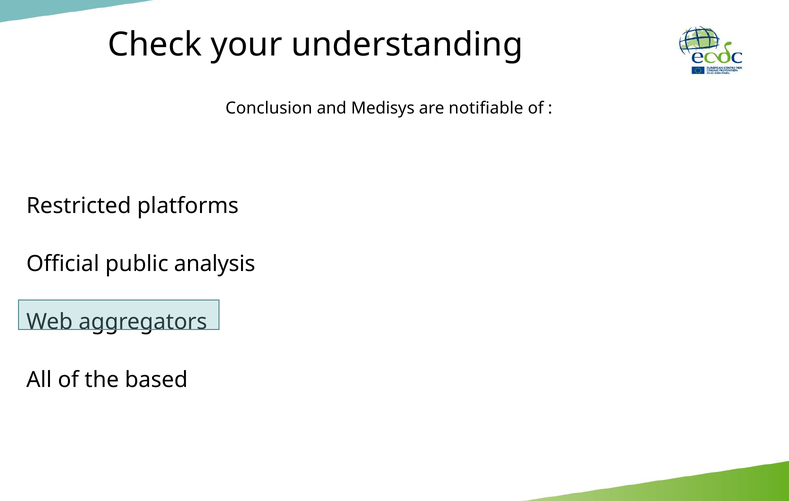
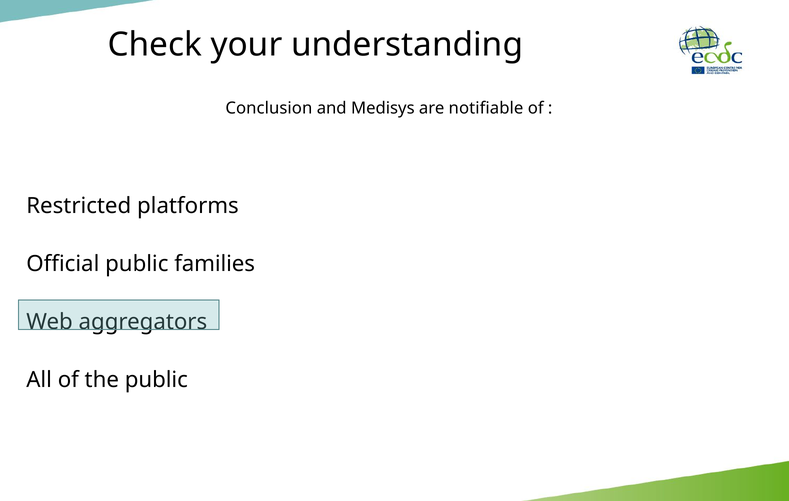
analysis: analysis -> families (215, 264)
the based: based -> public (156, 380)
